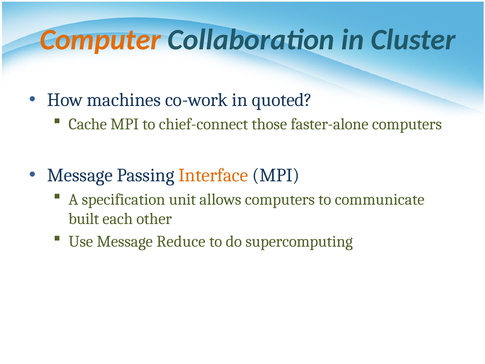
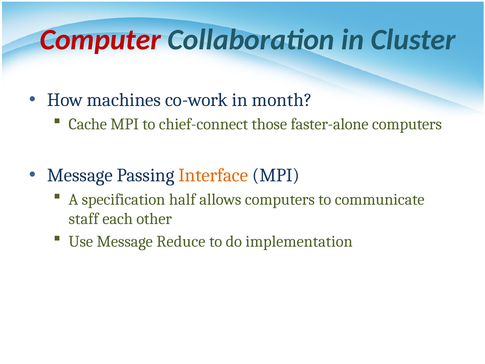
Computer colour: orange -> red (100, 40)
quoted: quoted -> month (282, 100)
unit: unit -> half (182, 199)
built: built -> staff (84, 219)
supercomputing: supercomputing -> implementation (299, 241)
